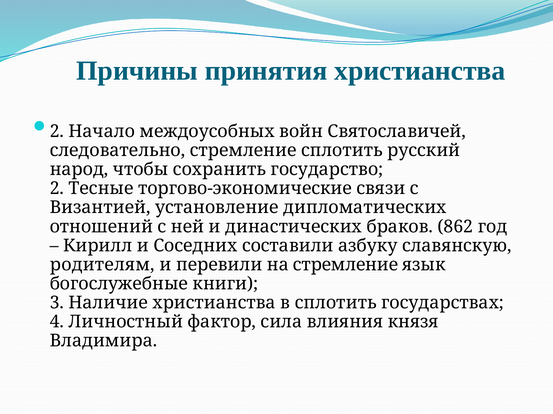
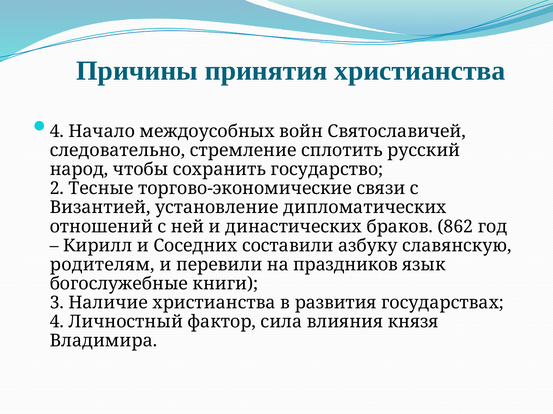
2: 2 -> 4 (57, 132)
на стремление: стремление -> праздников (346, 265)
в сплотить: сплотить -> развития (336, 303)
